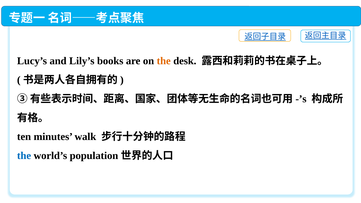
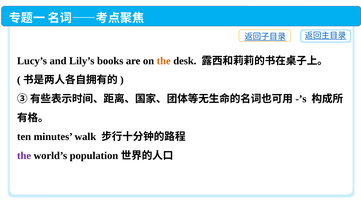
the colour: blue -> purple (24, 156)
